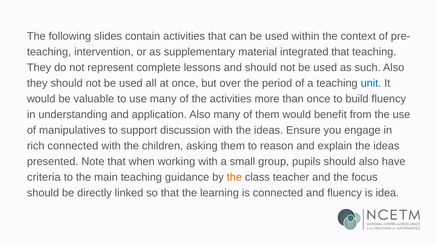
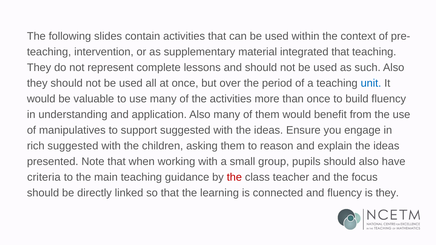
support discussion: discussion -> suggested (185, 130)
rich connected: connected -> suggested (73, 146)
the colour: orange -> red (234, 177)
is idea: idea -> they (387, 193)
